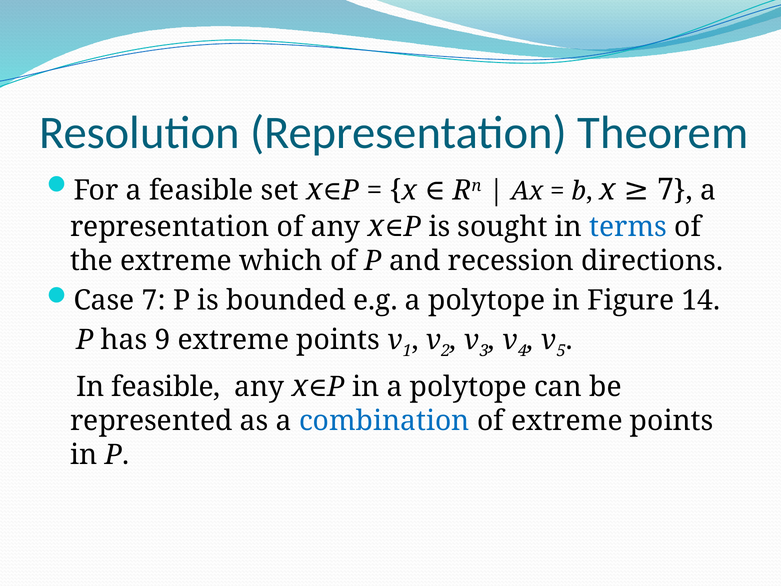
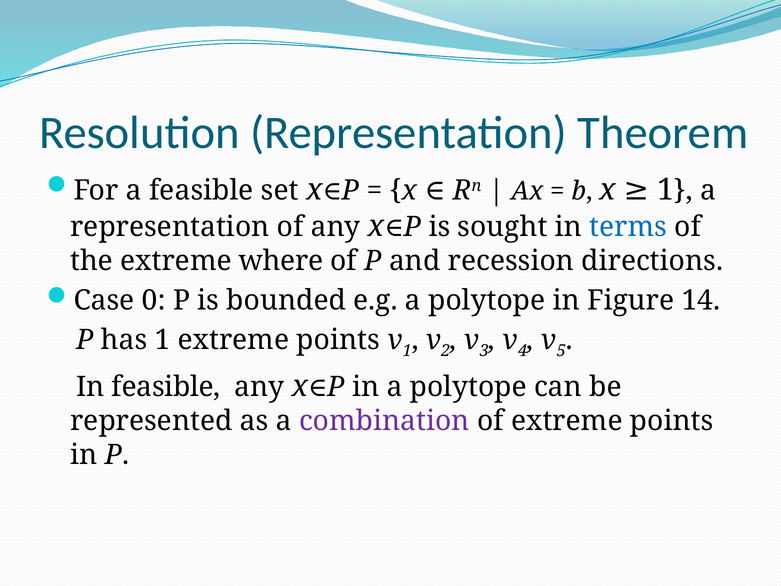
x 7: 7 -> 1 (666, 189)
which: which -> where (281, 261)
Case 7: 7 -> 0 (154, 300)
has 9: 9 -> 1 (162, 340)
combination colour: blue -> purple (384, 421)
